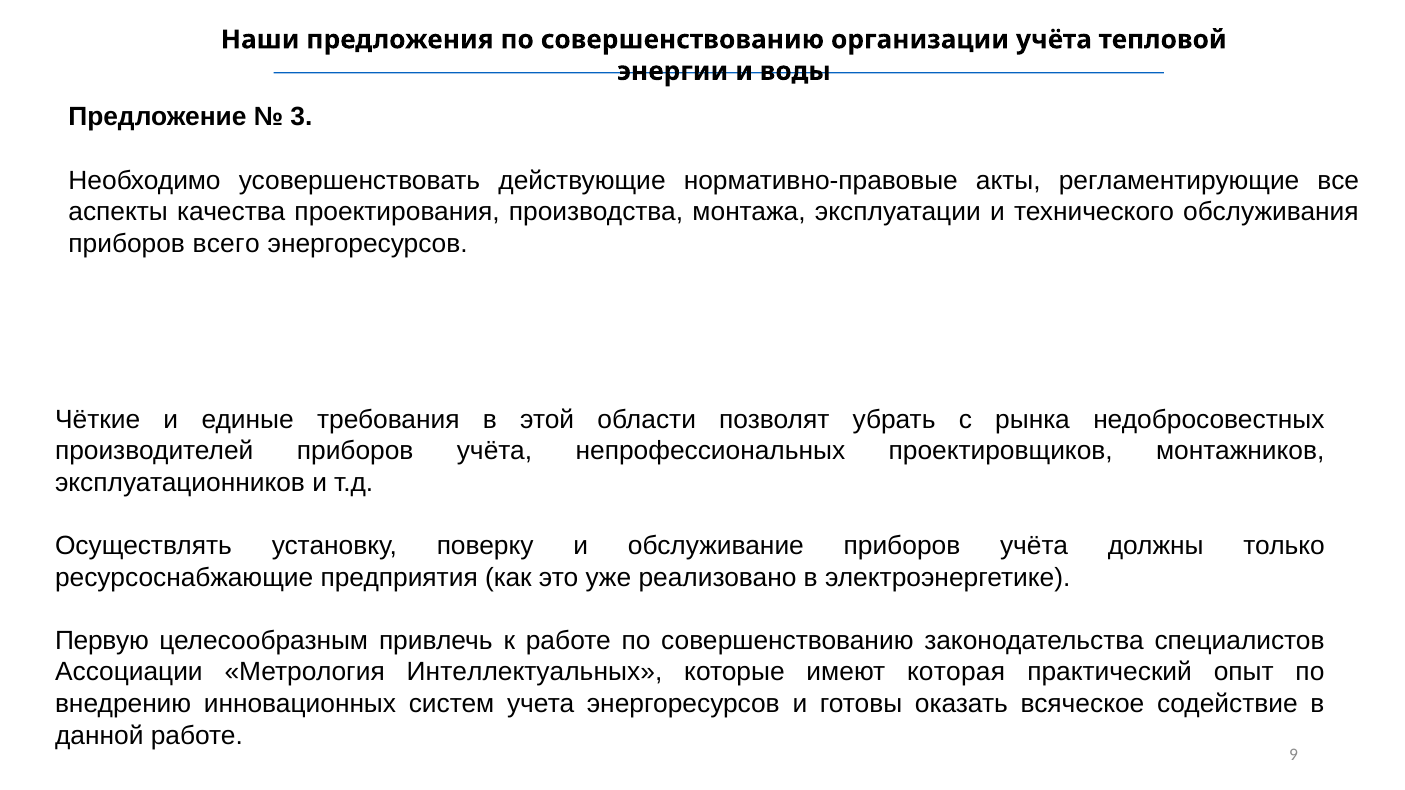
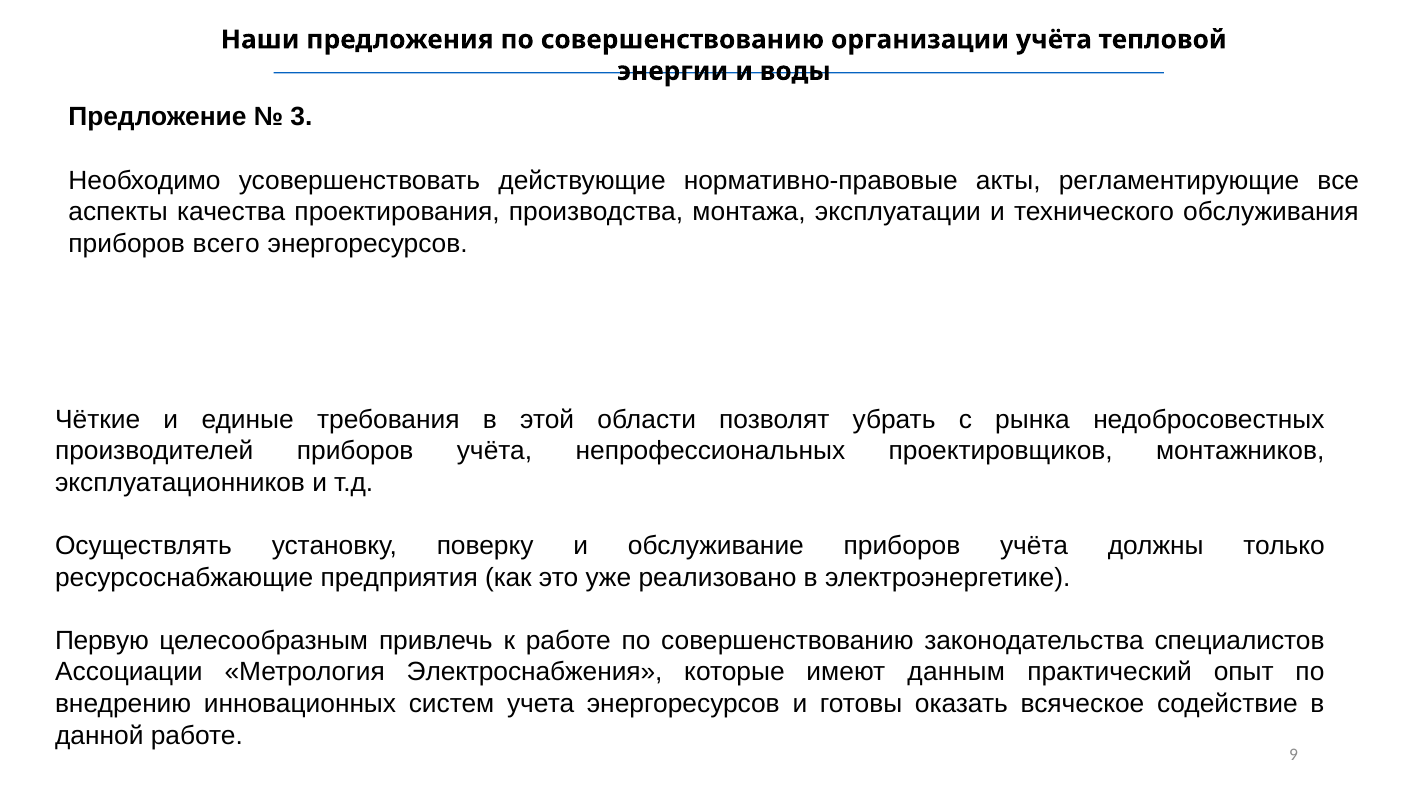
Интеллектуальных: Интеллектуальных -> Электроснабжения (535, 672)
которая: которая -> данным (956, 672)
